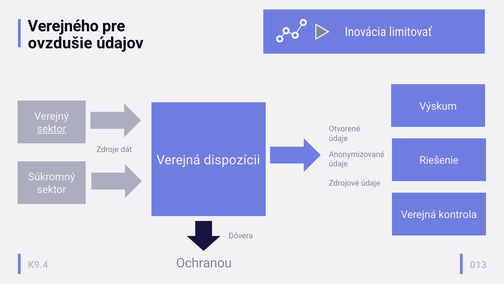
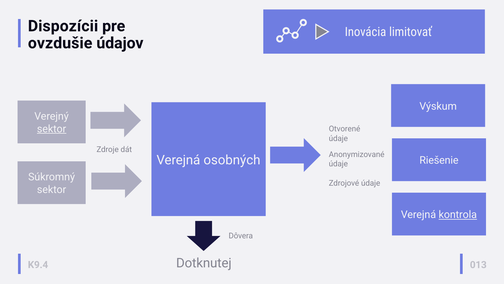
Verejného: Verejného -> Dispozícii (63, 26)
dispozícii: dispozícii -> osobných (232, 160)
kontrola underline: none -> present (458, 214)
Ochranou: Ochranou -> Dotknutej (204, 263)
